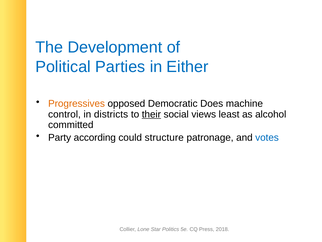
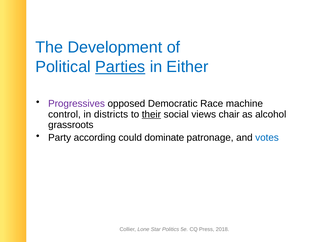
Parties underline: none -> present (120, 67)
Progressives colour: orange -> purple (77, 103)
Does: Does -> Race (212, 103)
least: least -> chair (229, 114)
committed: committed -> grassroots (71, 125)
structure: structure -> dominate (164, 137)
